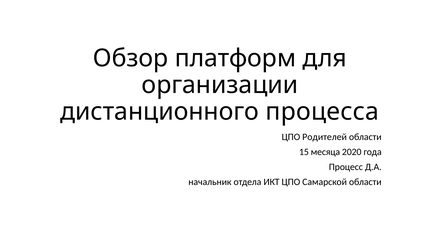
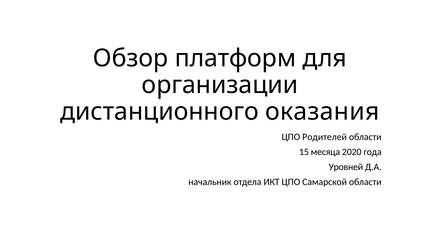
процесса: процесса -> оказания (322, 112)
Процесс: Процесс -> Уровней (346, 167)
